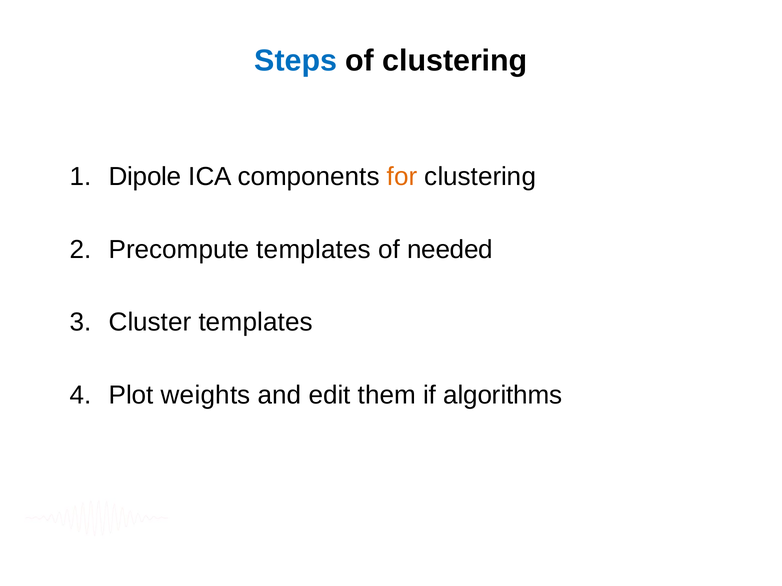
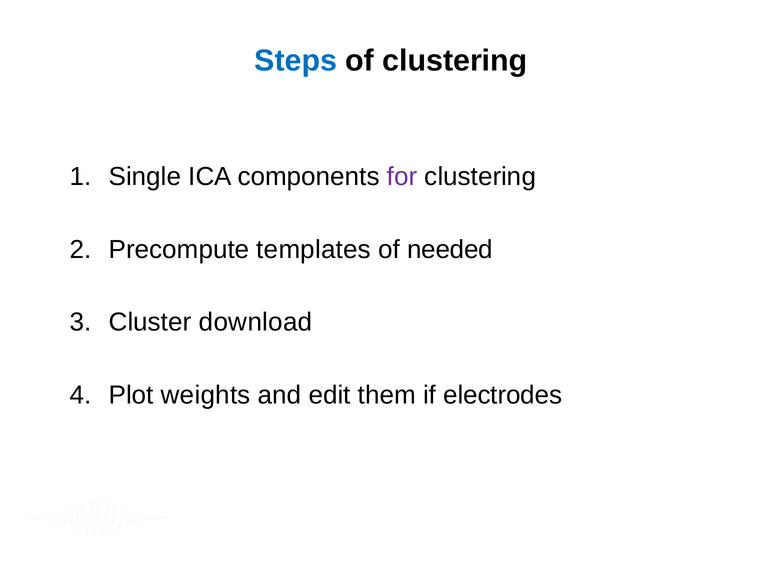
Dipole: Dipole -> Single (145, 177)
for colour: orange -> purple (402, 177)
Cluster templates: templates -> download (256, 323)
algorithms: algorithms -> electrodes (503, 396)
